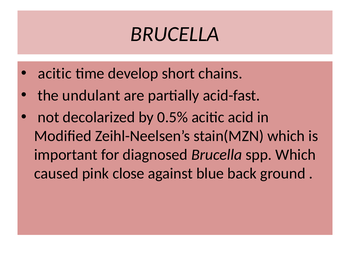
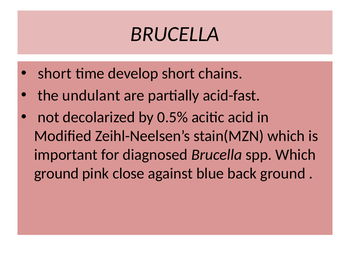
acitic: acitic -> short (55, 73)
caused: caused -> ground (56, 173)
